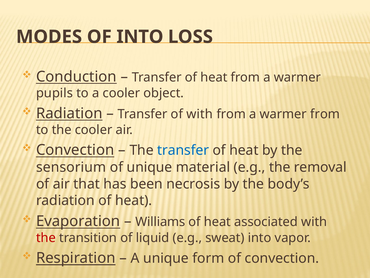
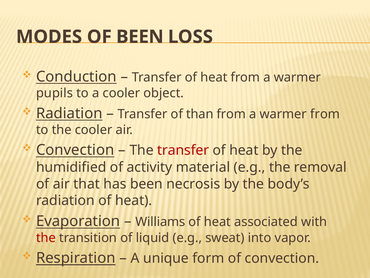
OF INTO: INTO -> BEEN (140, 37)
of with: with -> than (200, 114)
transfer colour: blue -> red (183, 150)
sensorium: sensorium -> humidified (71, 167)
of unique: unique -> activity (149, 167)
